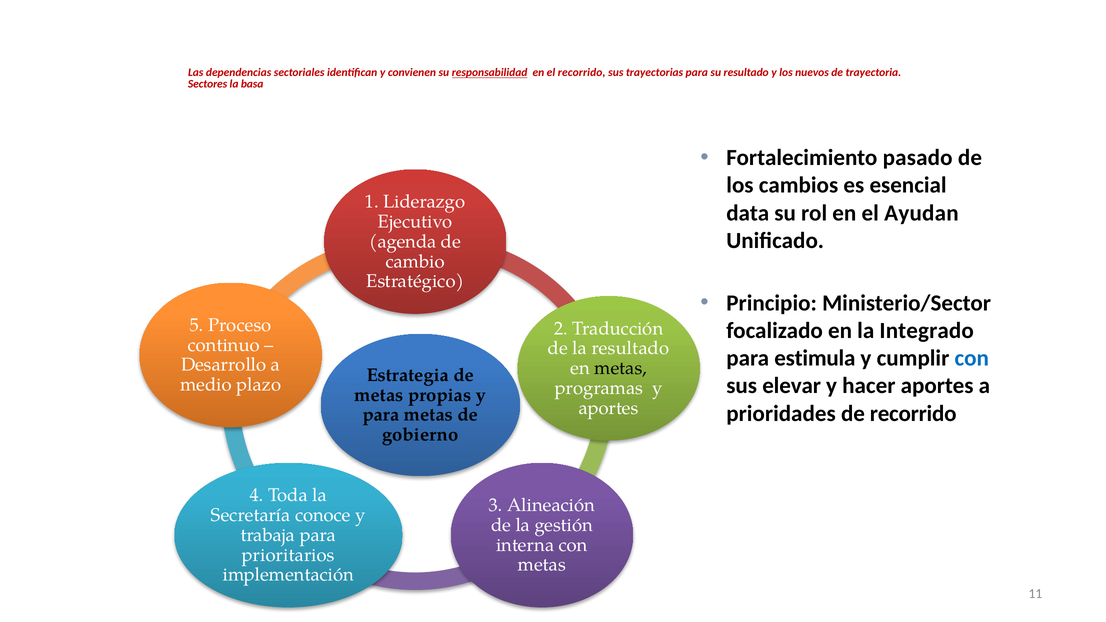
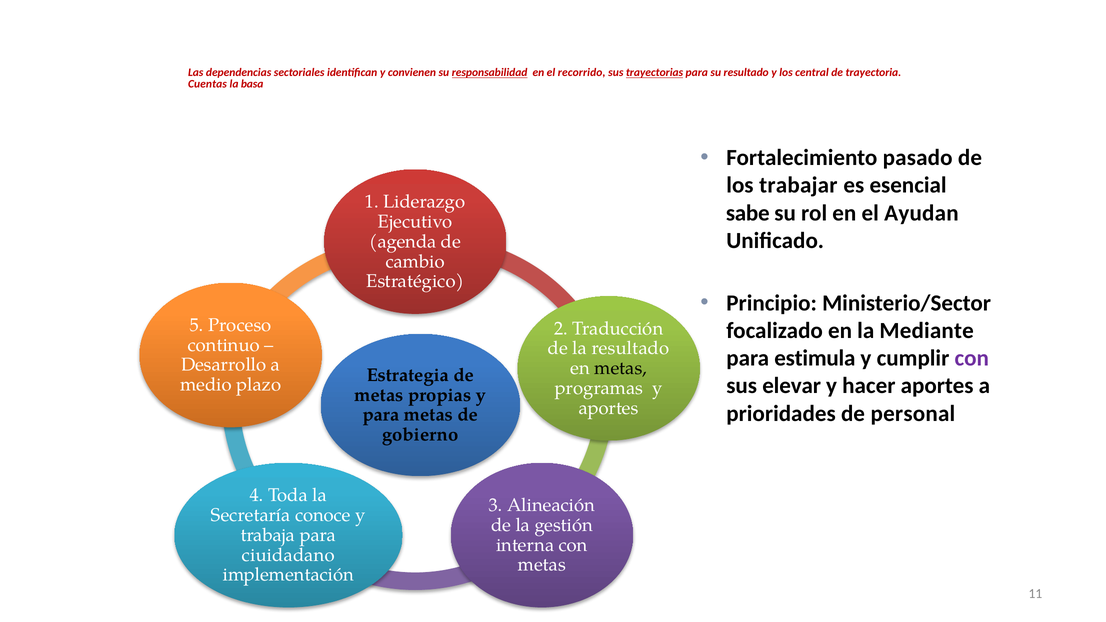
trayectorias underline: none -> present (655, 73)
nuevos: nuevos -> central (812, 73)
Sectores: Sectores -> Cuentas (207, 84)
cambios: cambios -> trabajar (798, 185)
data: data -> sabe (748, 213)
Integrado: Integrado -> Mediante (927, 331)
con colour: blue -> purple (972, 358)
de recorrido: recorrido -> personal (913, 414)
prioritarios: prioritarios -> ciuidadano (288, 555)
